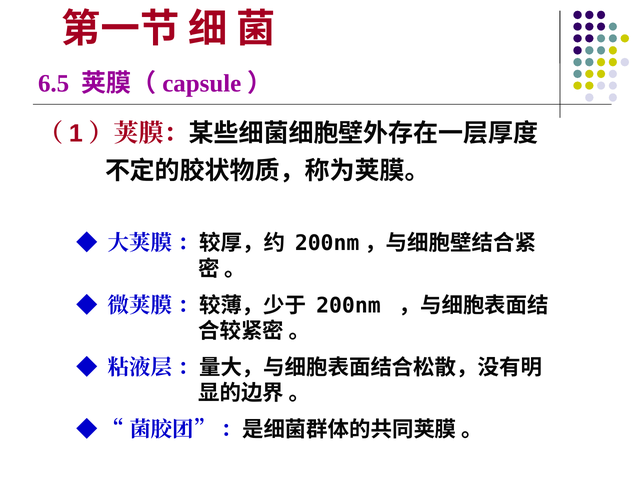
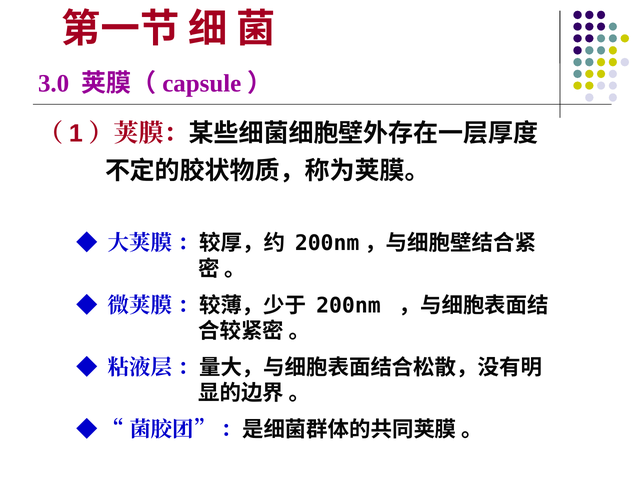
6.5: 6.5 -> 3.0 (54, 84)
